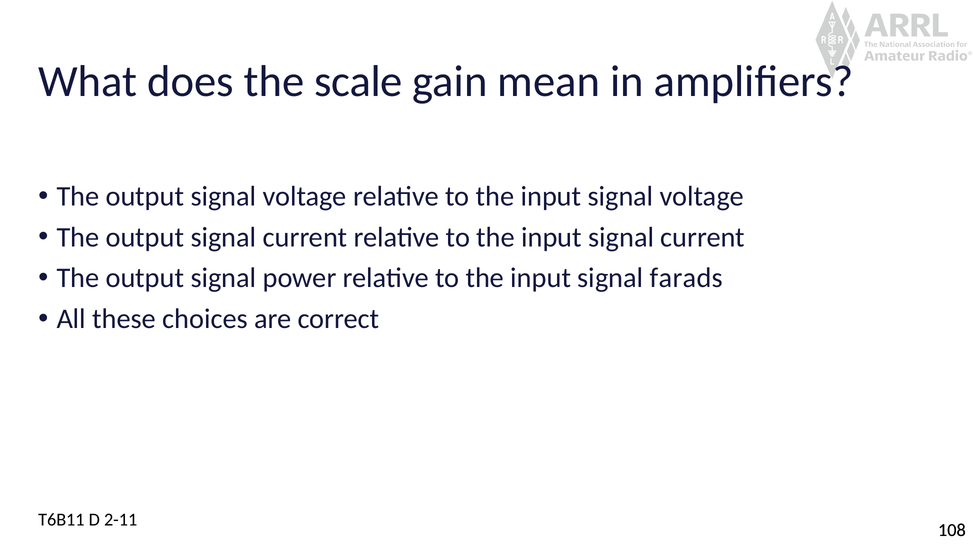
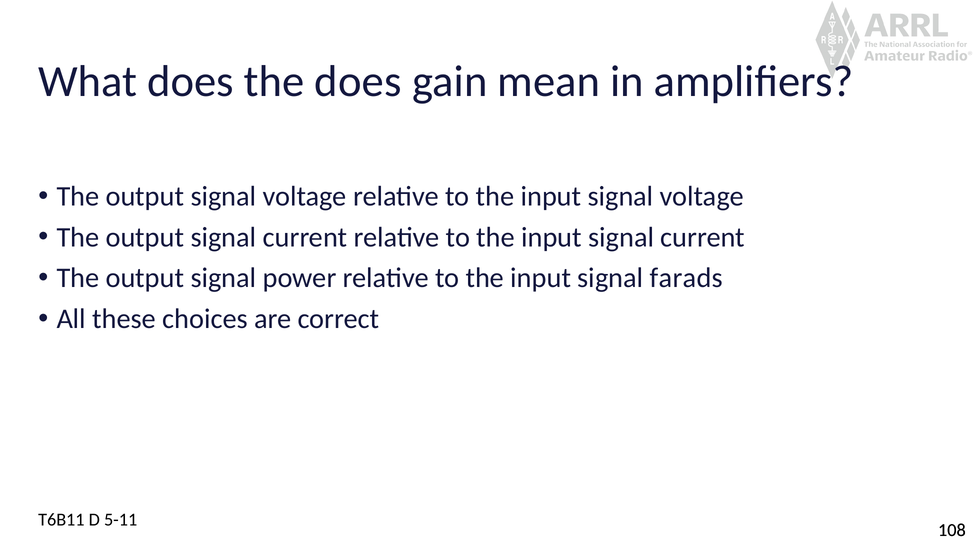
the scale: scale -> does (358, 82)
2-11: 2-11 -> 5-11 (121, 520)
